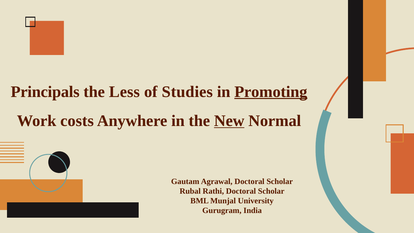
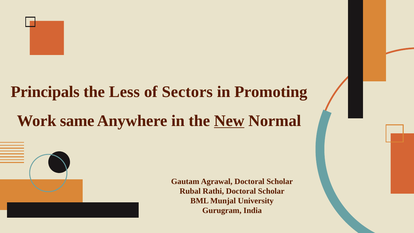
Studies: Studies -> Sectors (187, 92)
Promoting underline: present -> none (271, 92)
costs: costs -> same (77, 121)
